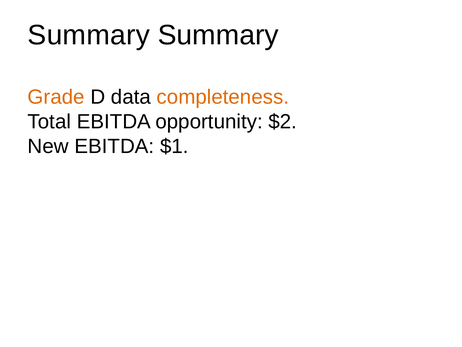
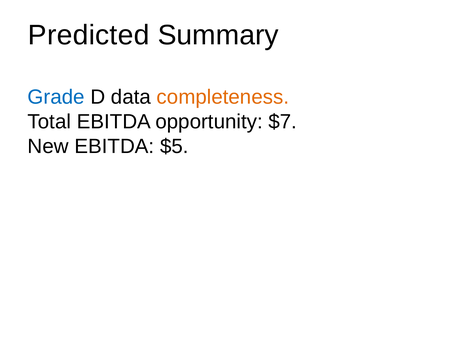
Summary: Summary -> Predicted (89, 35)
Grade colour: orange -> blue (56, 97)
$2: $2 -> $7 (283, 122)
$1: $1 -> $5 (174, 146)
